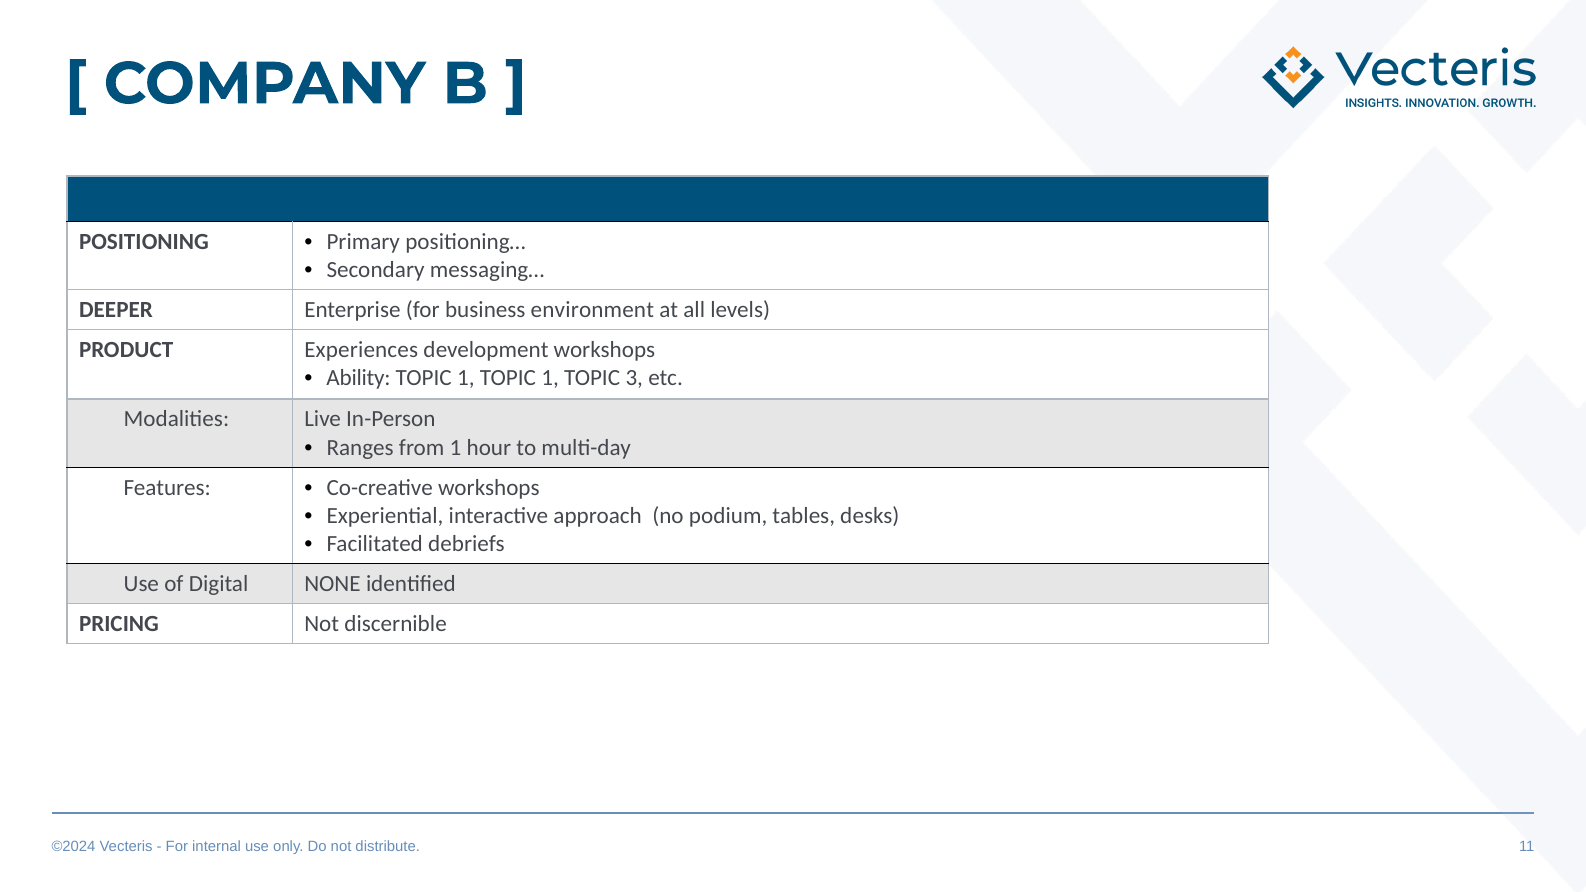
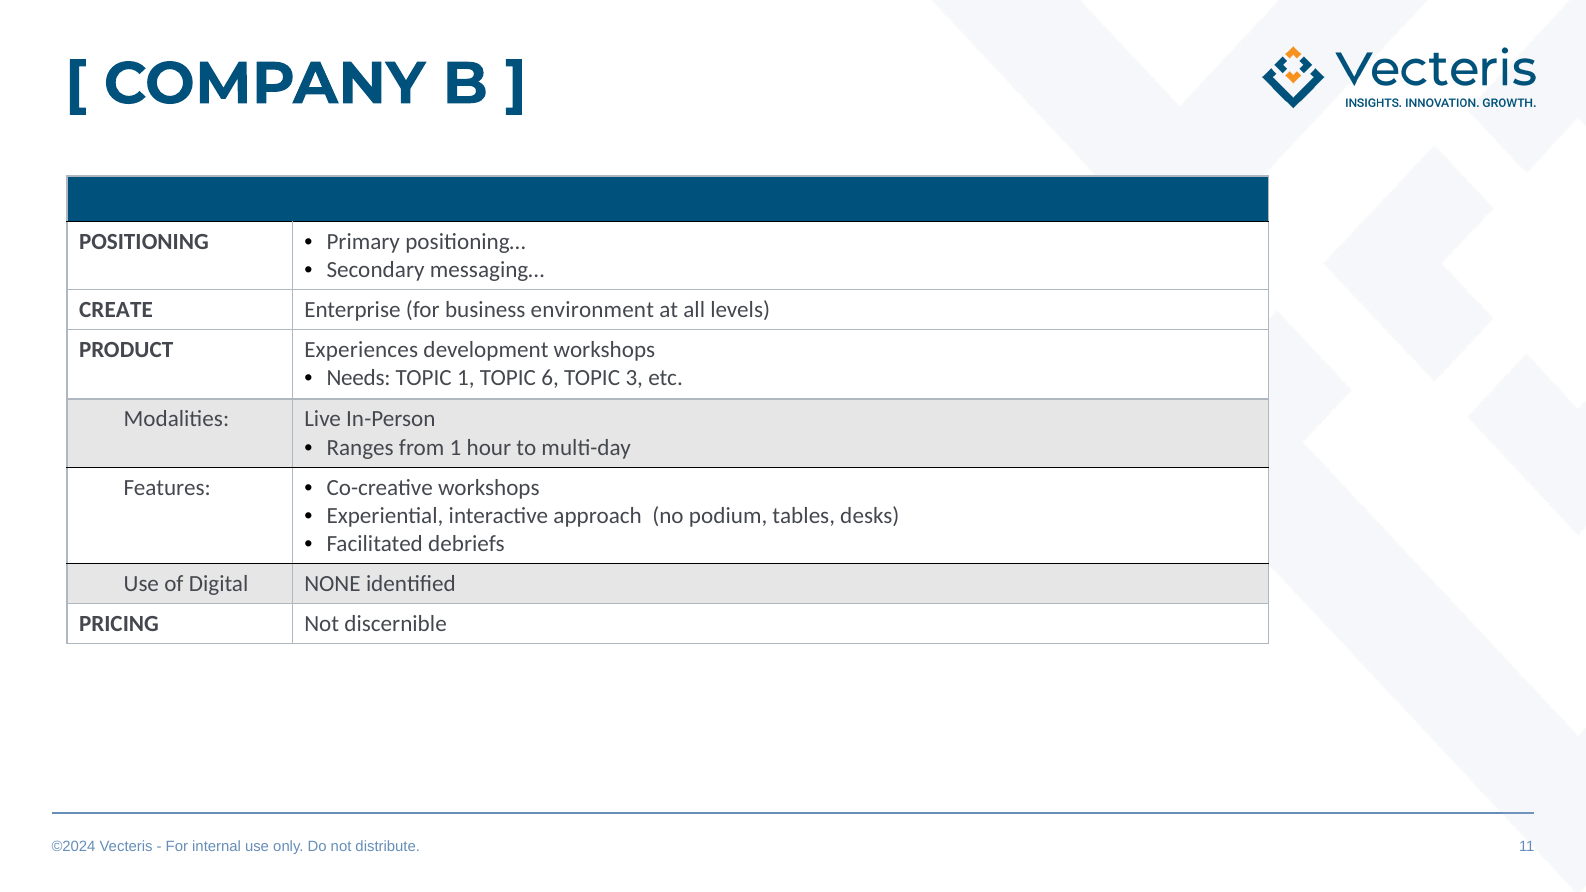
DEEPER: DEEPER -> CREATE (116, 310)
Ability: Ability -> Needs (359, 378)
1 TOPIC 1: 1 -> 6 (550, 378)
